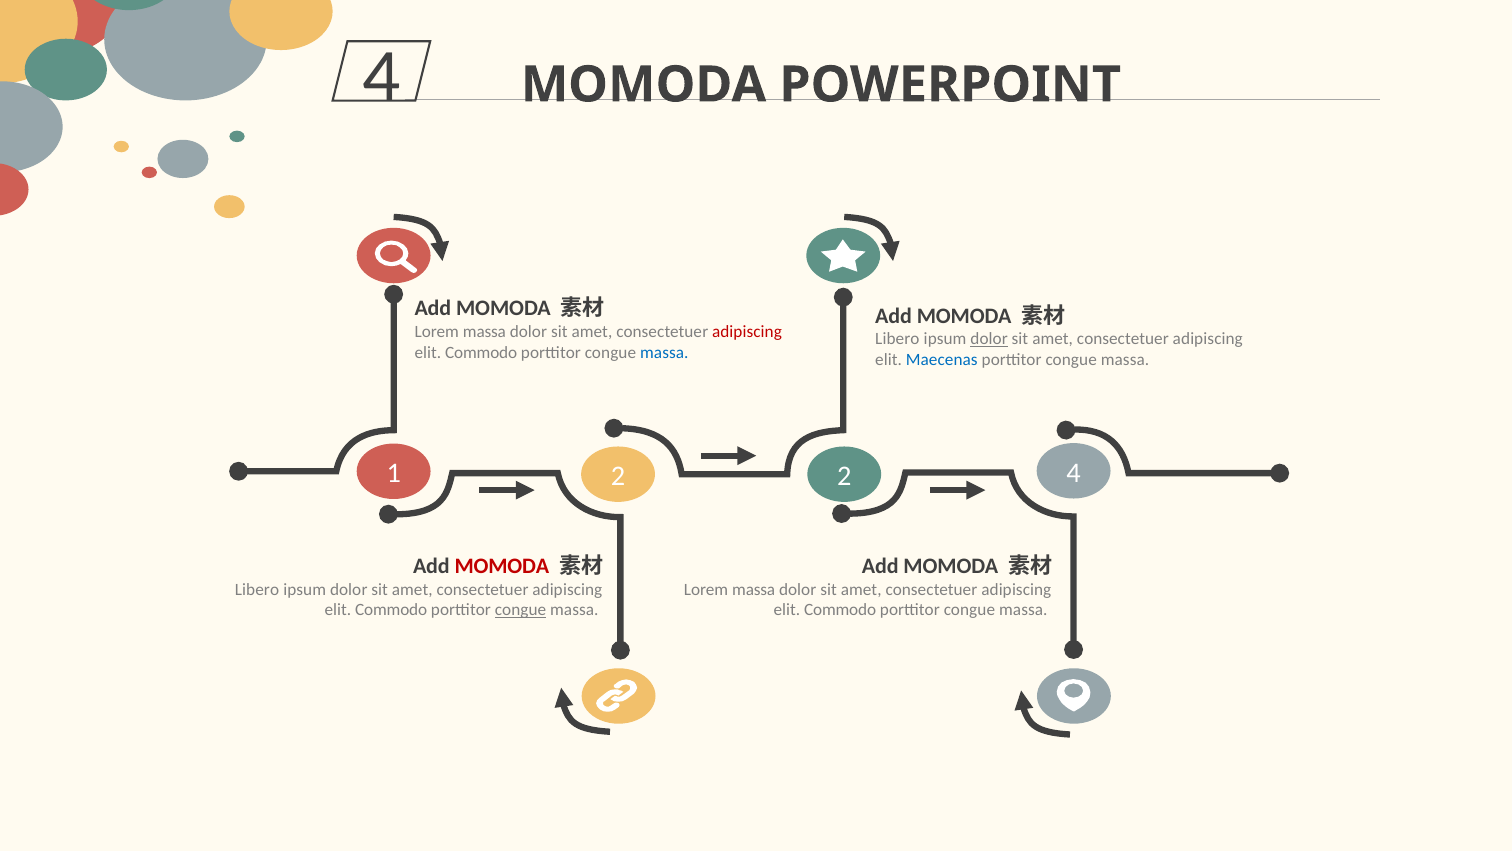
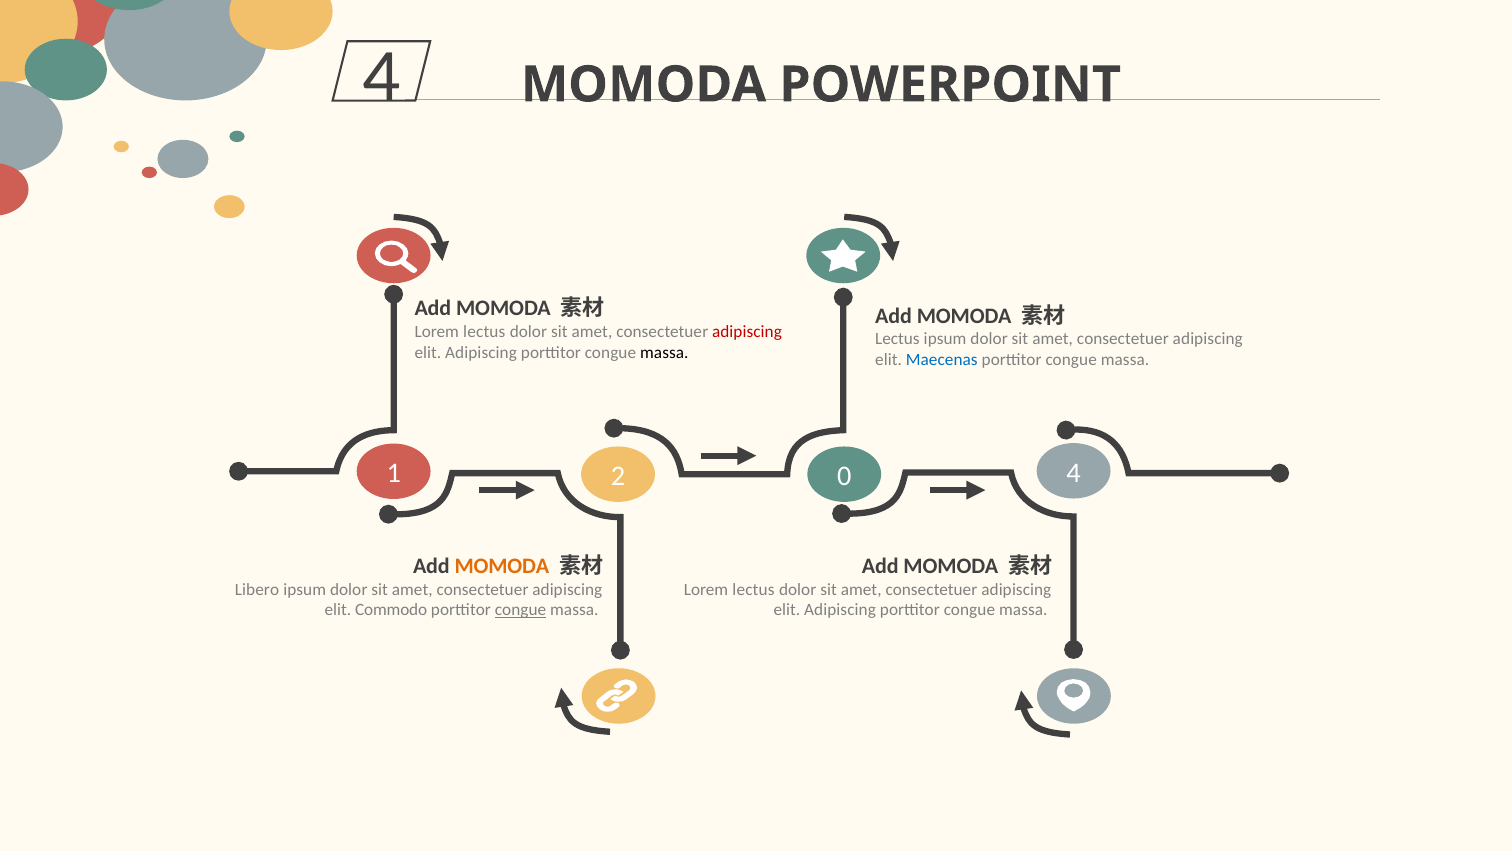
massa: massa -> lectus (484, 332)
Libero: Libero -> Lectus (897, 339)
dolor underline: present -> none (989, 339)
Commodo: Commodo -> Adipiscing (481, 353)
massa colour: blue -> black (664, 353)
1 2: 2 -> 0 (844, 476)
MOMODA colour: red -> orange (502, 566)
massa: massa -> lectus (754, 589)
Commodo: Commodo -> Adipiscing (840, 610)
